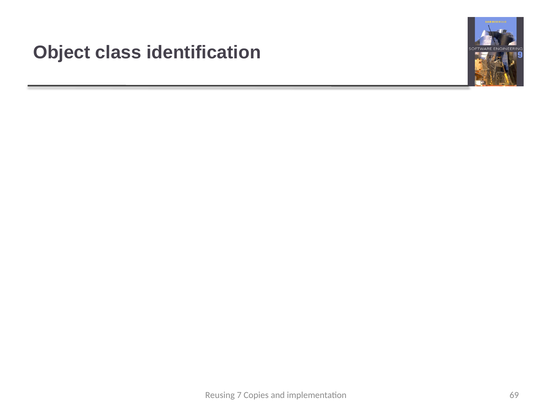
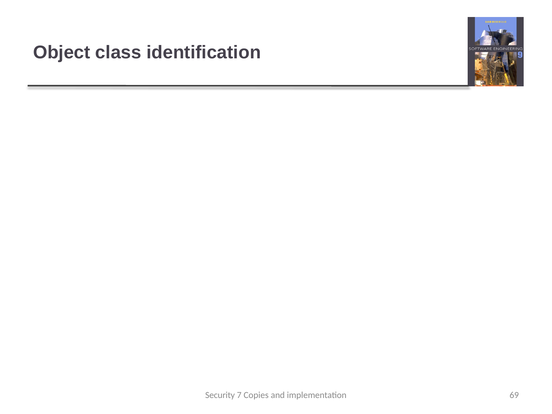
Reusing: Reusing -> Security (220, 395)
